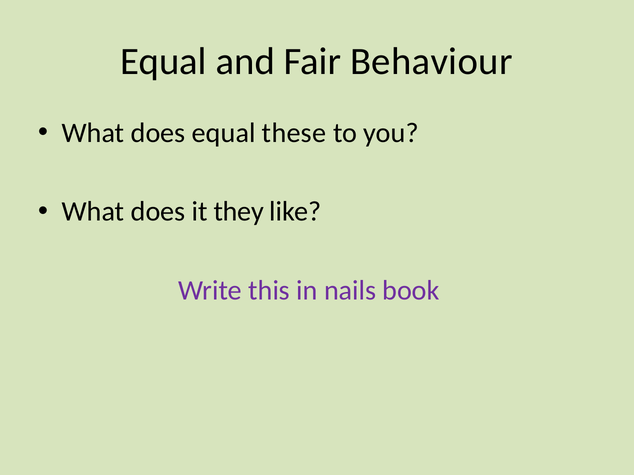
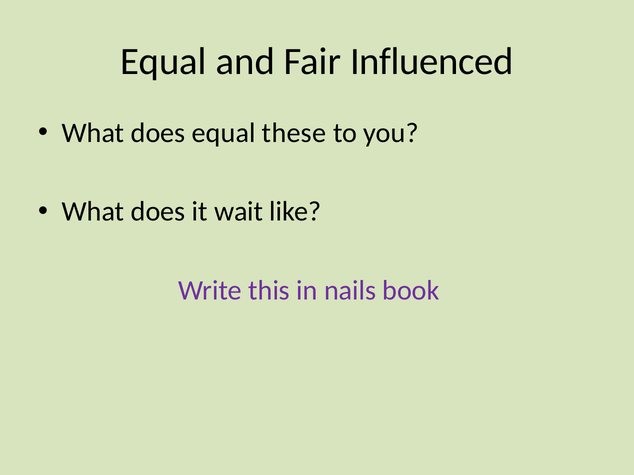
Behaviour: Behaviour -> Influenced (432, 61)
they: they -> wait (239, 212)
